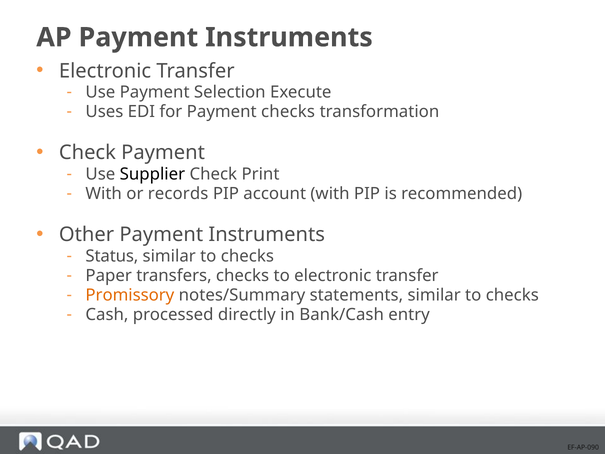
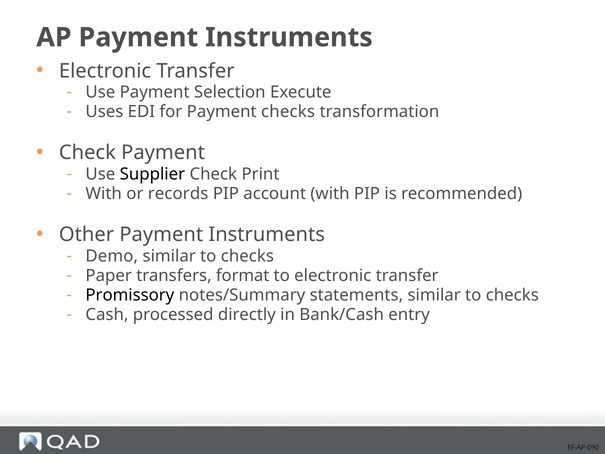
Status: Status -> Demo (112, 256)
transfers checks: checks -> format (243, 275)
Promissory colour: orange -> black (130, 295)
